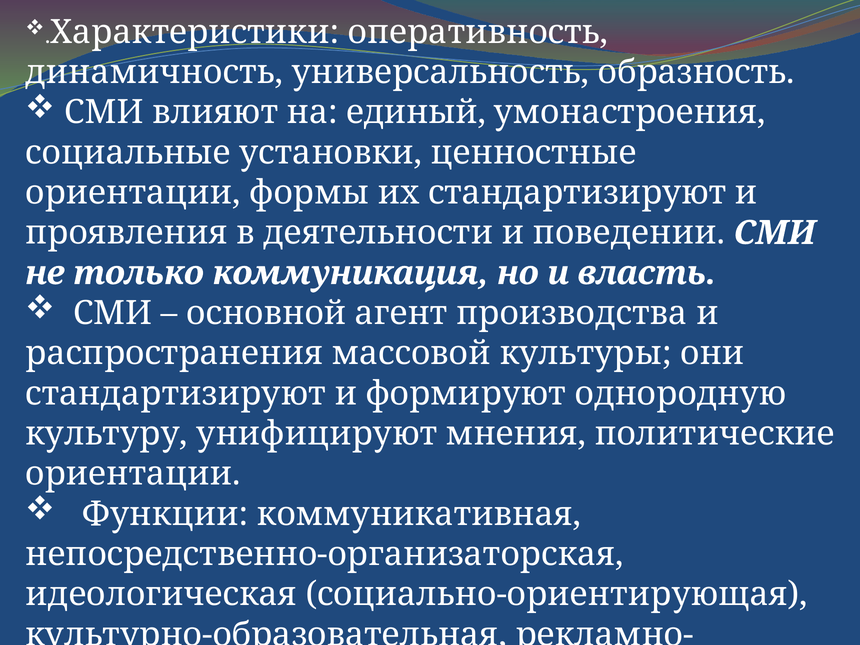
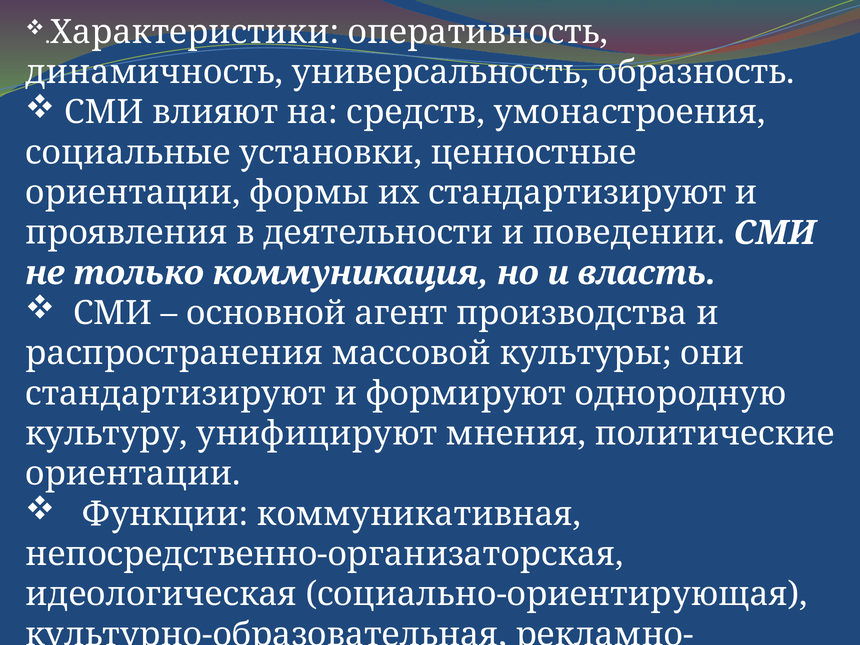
единый: единый -> средств (416, 112)
